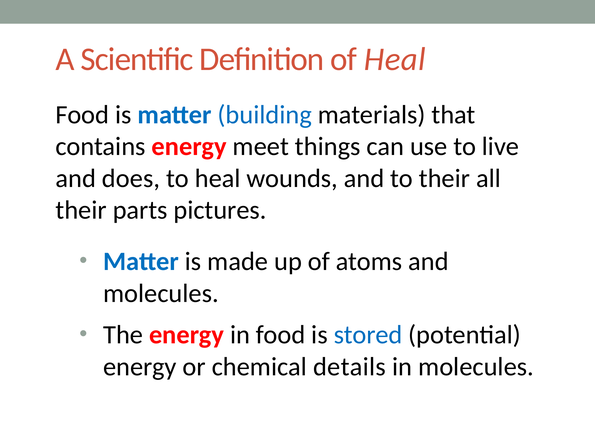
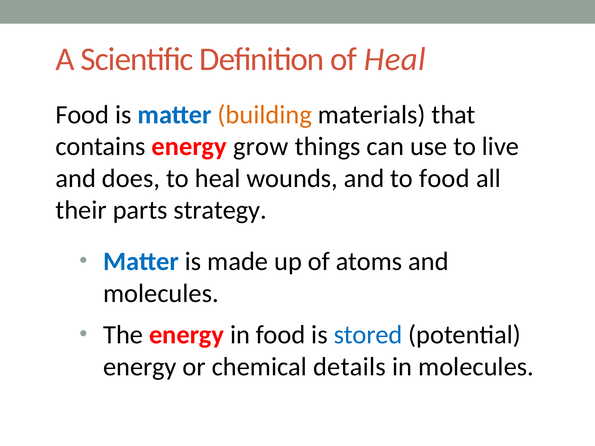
building colour: blue -> orange (265, 115)
meet: meet -> grow (261, 147)
to their: their -> food (444, 178)
pictures: pictures -> strategy (220, 210)
